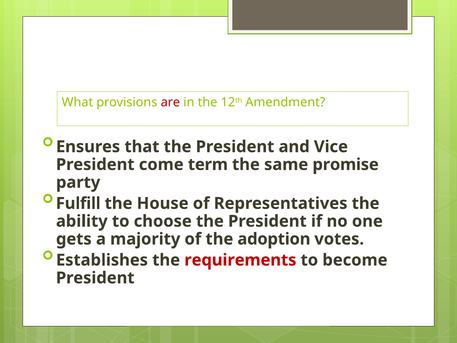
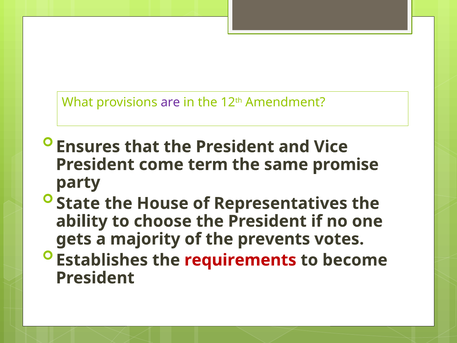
are colour: red -> purple (170, 102)
Fulfill: Fulfill -> State (78, 203)
adoption: adoption -> prevents (274, 239)
